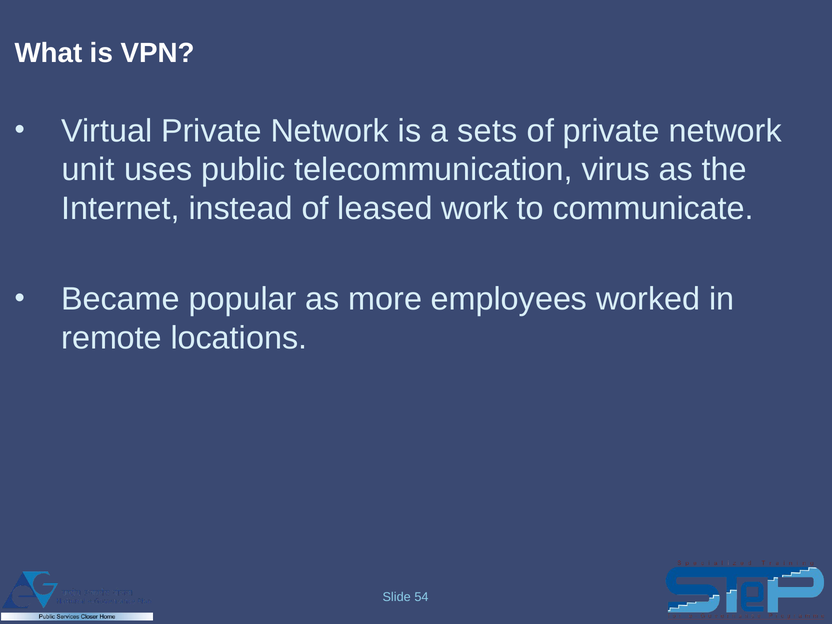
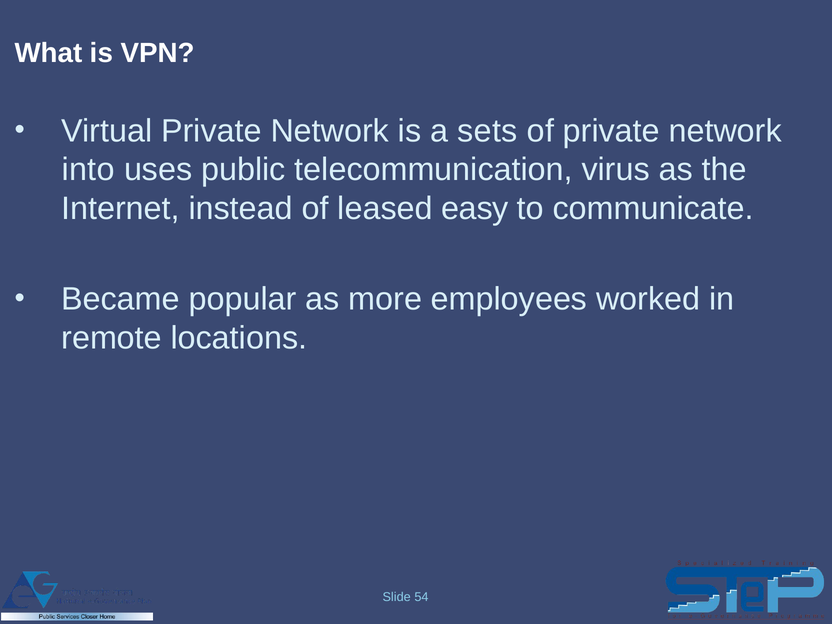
unit: unit -> into (88, 170)
work: work -> easy (475, 209)
